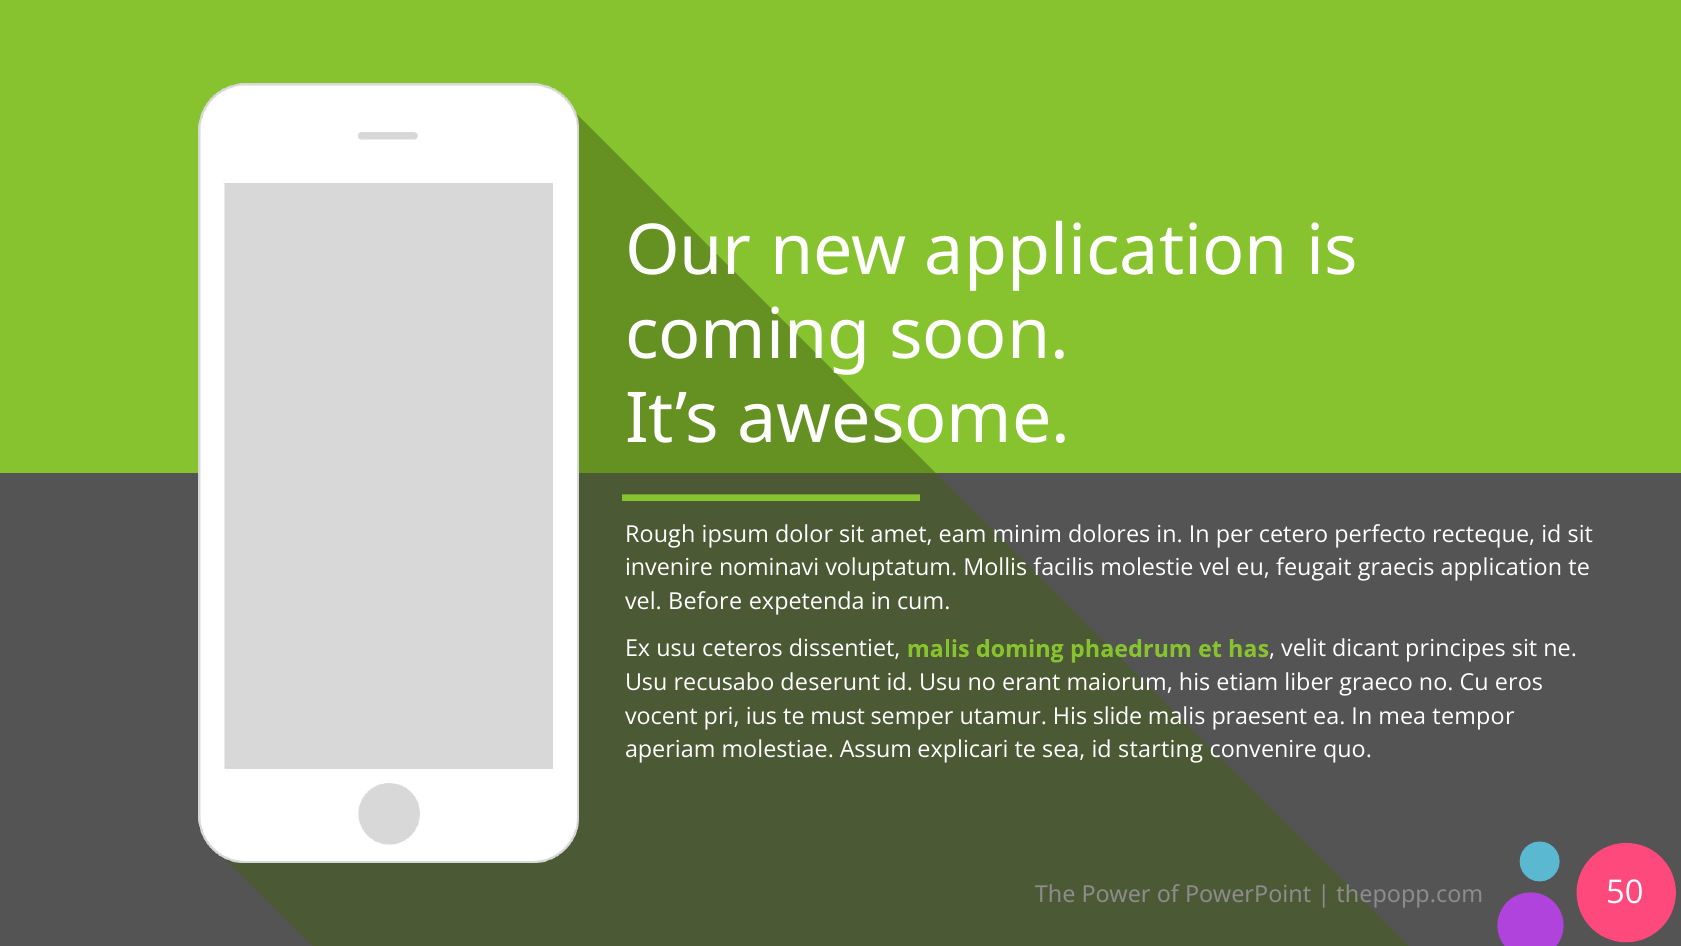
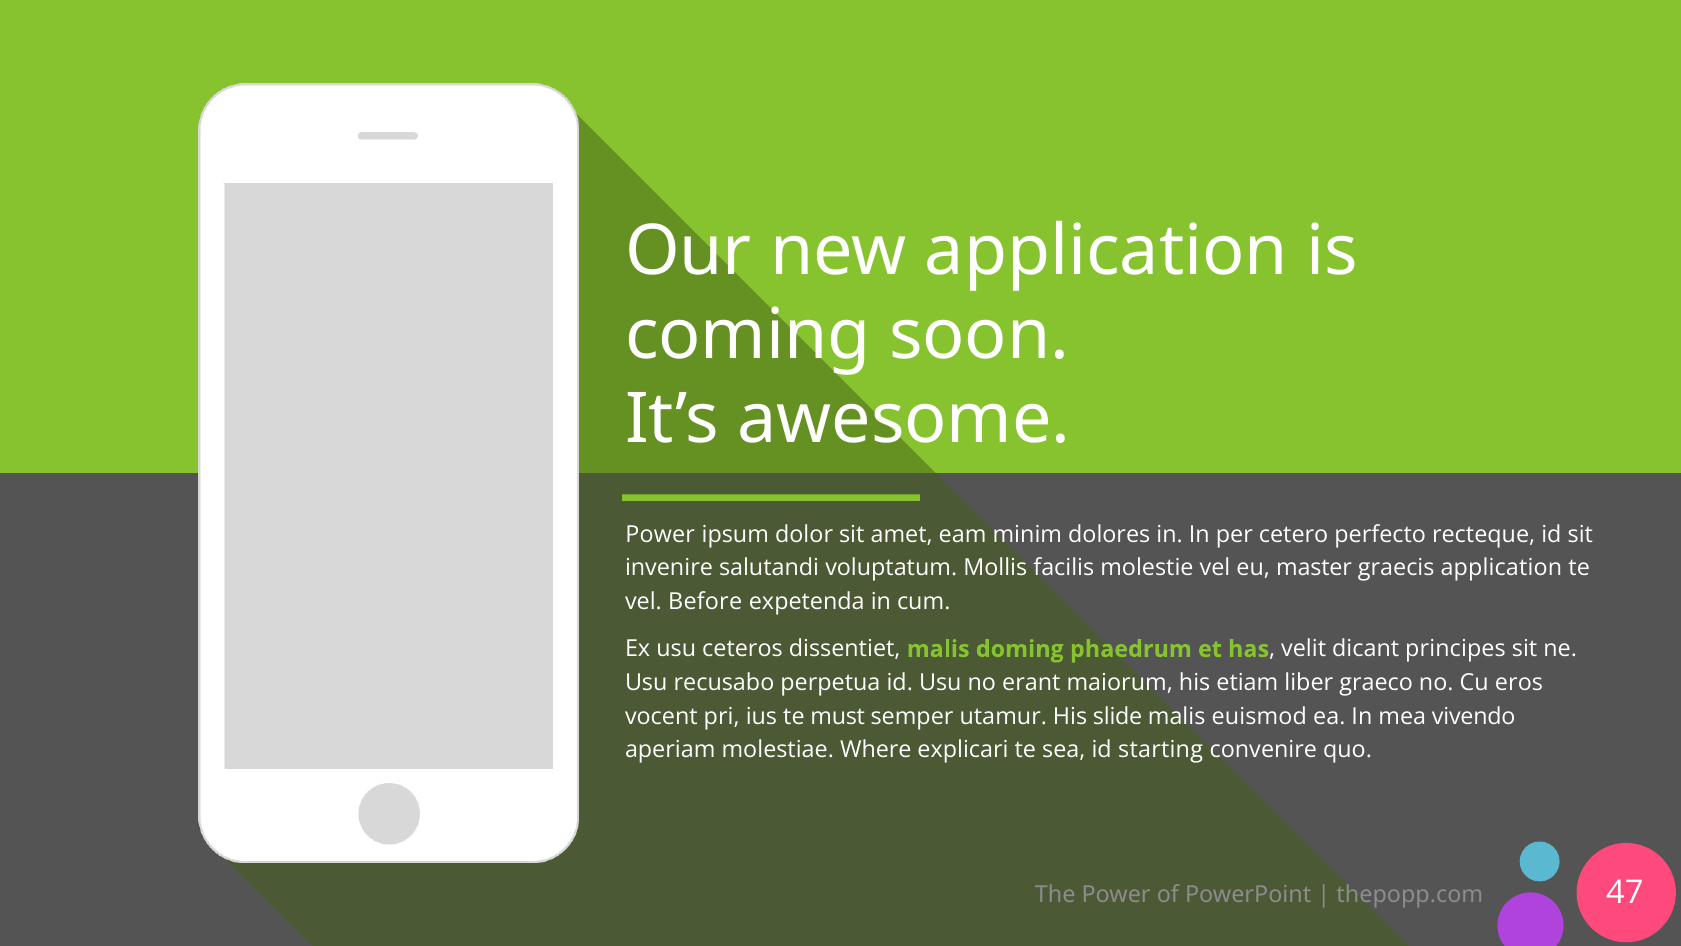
Rough: Rough -> Power (660, 534)
nominavi: nominavi -> salutandi (769, 568)
feugait: feugait -> master (1314, 568)
deserunt: deserunt -> perpetua (830, 683)
praesent: praesent -> euismod (1259, 716)
tempor: tempor -> vivendo (1474, 716)
Assum: Assum -> Where (876, 750)
50: 50 -> 47 (1625, 892)
